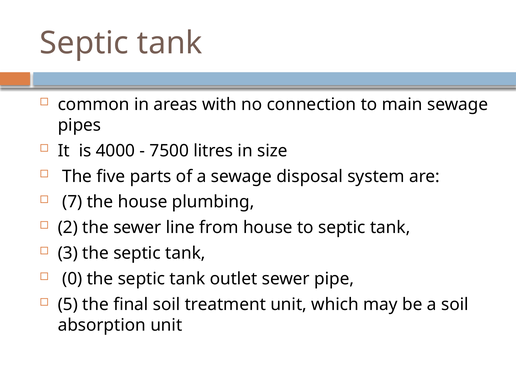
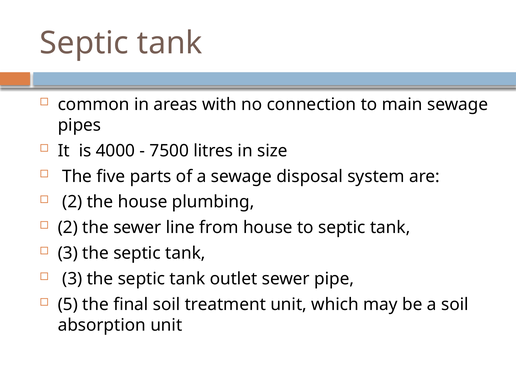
7: 7 -> 2 (72, 202)
0: 0 -> 3 (72, 279)
